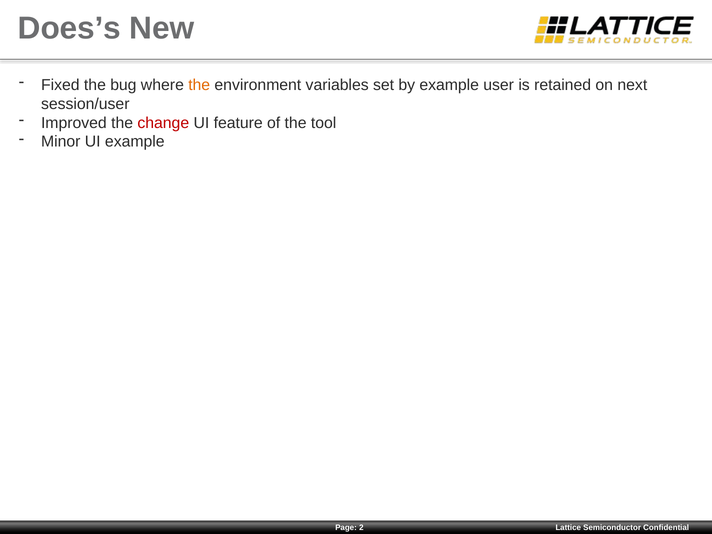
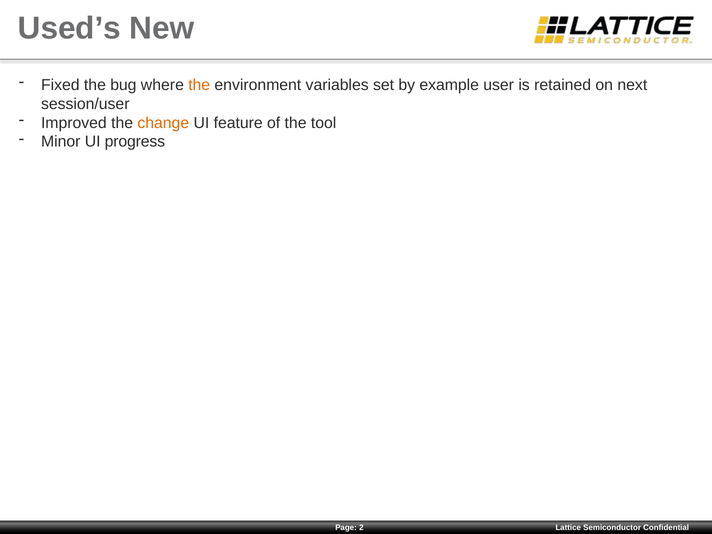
Does’s: Does’s -> Used’s (69, 28)
change colour: red -> orange (163, 123)
UI example: example -> progress (135, 142)
